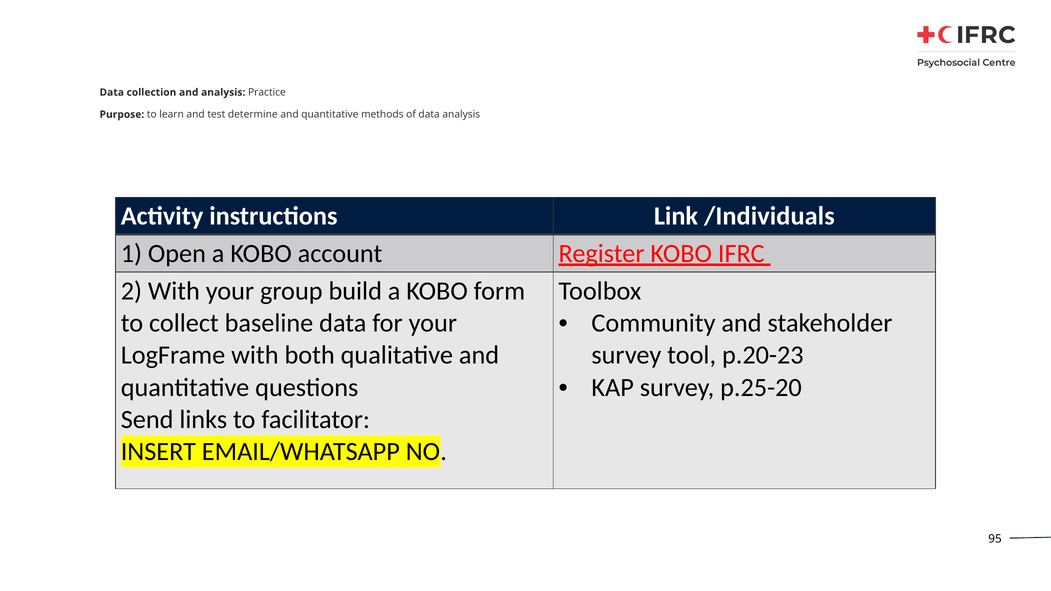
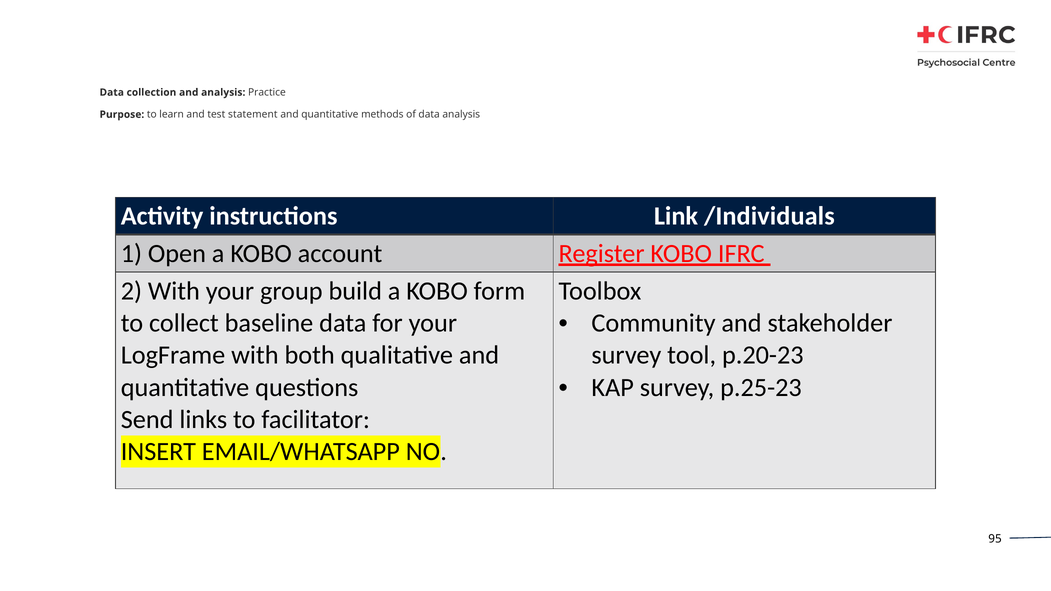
determine: determine -> statement (253, 115)
p.25-20: p.25-20 -> p.25-23 (761, 388)
